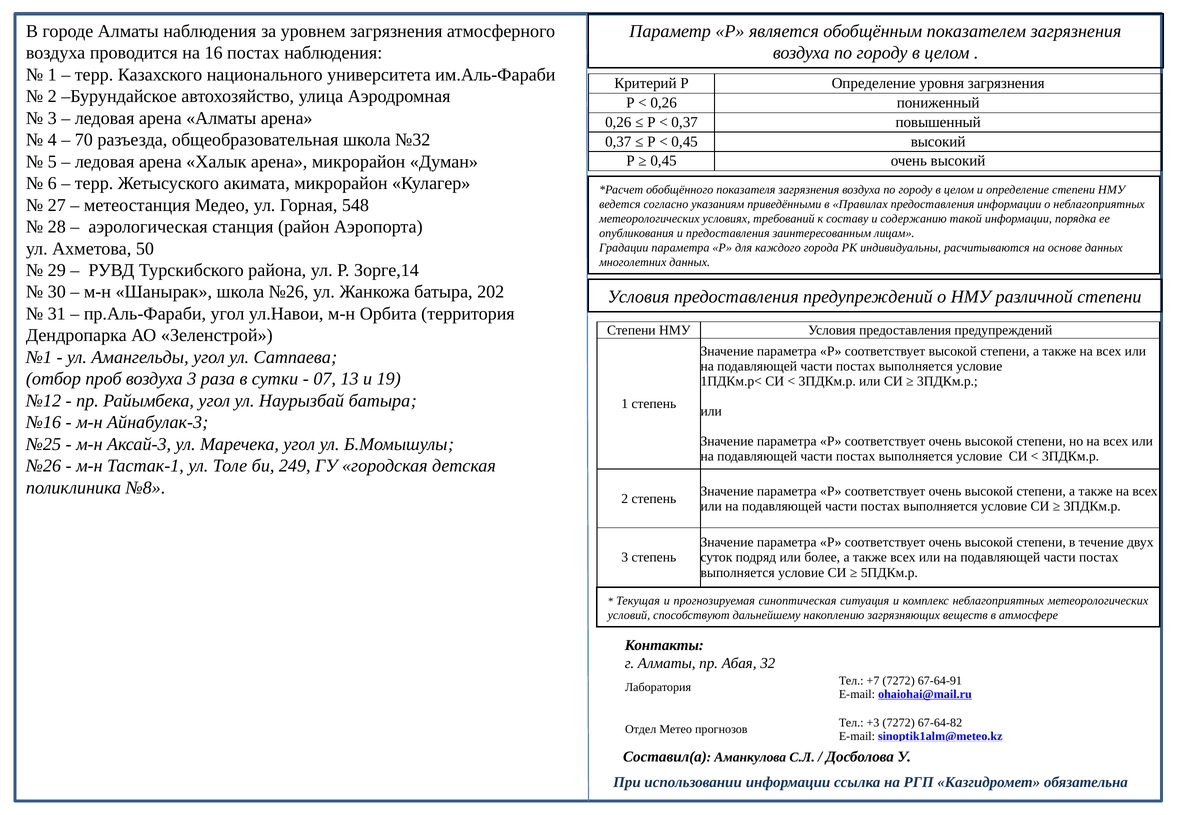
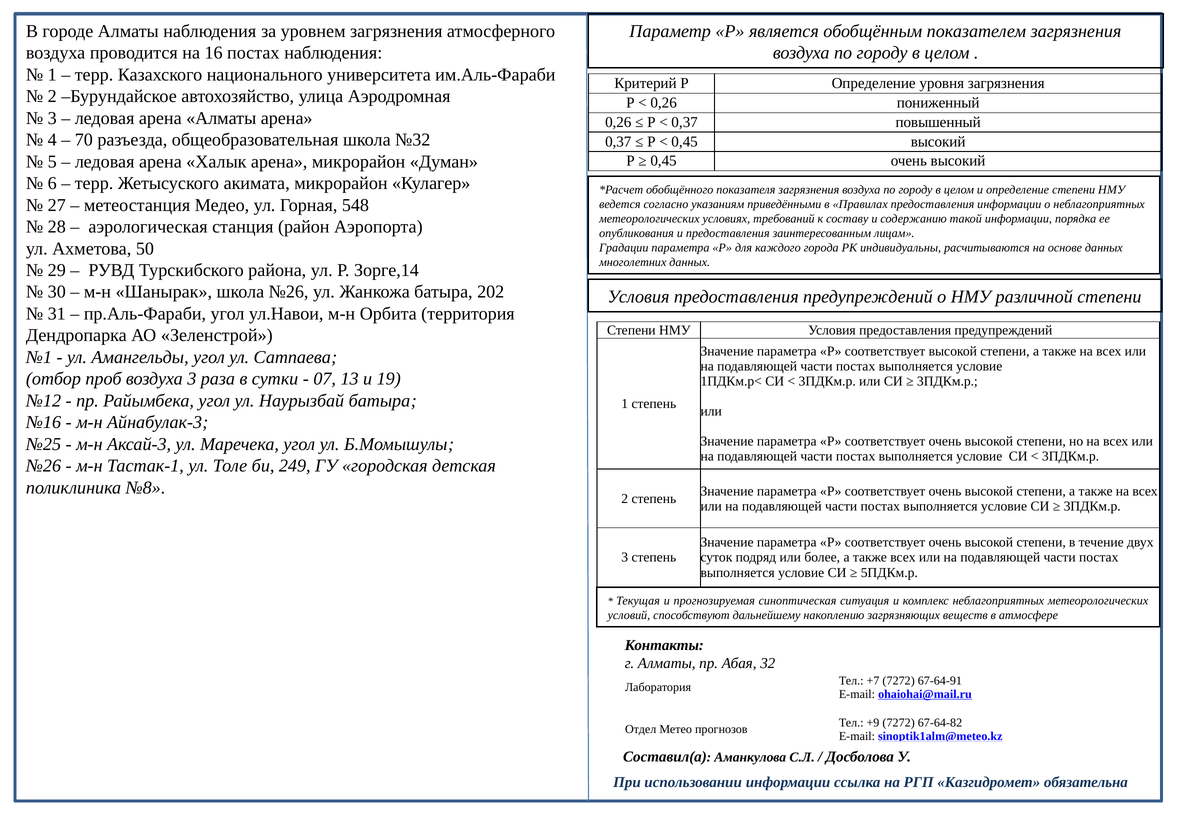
+3: +3 -> +9 (873, 723)
